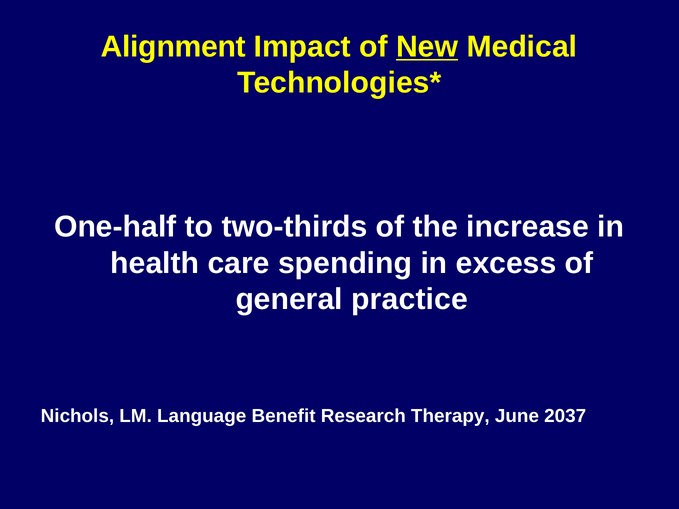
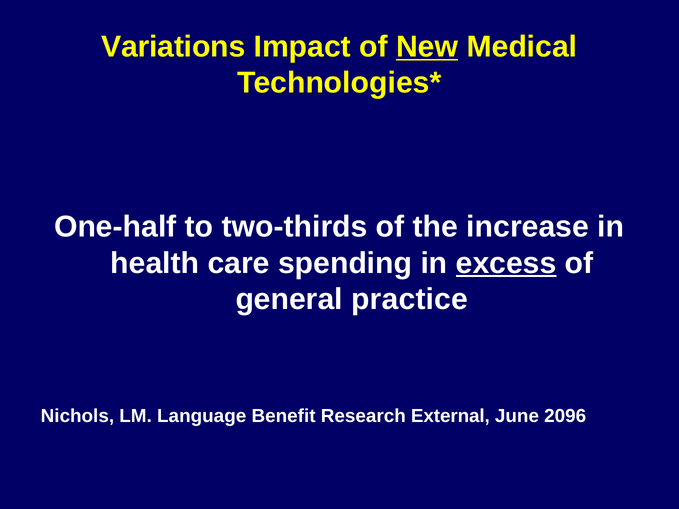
Alignment: Alignment -> Variations (173, 47)
excess underline: none -> present (506, 263)
Therapy: Therapy -> External (450, 416)
2037: 2037 -> 2096 (565, 416)
